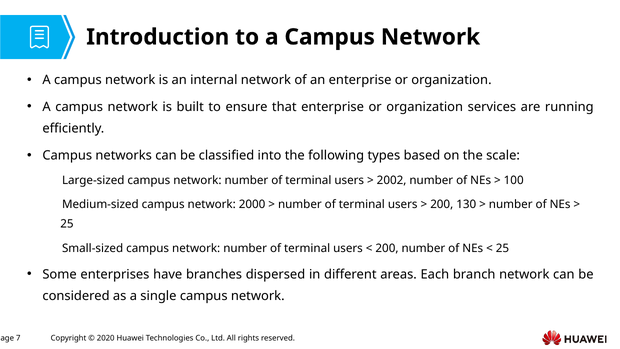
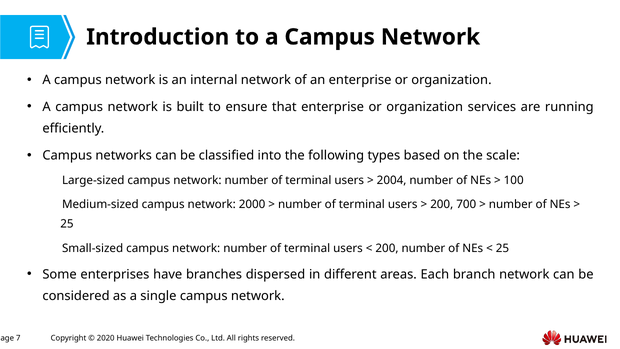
2002: 2002 -> 2004 (392, 180)
130: 130 -> 700 (466, 204)
